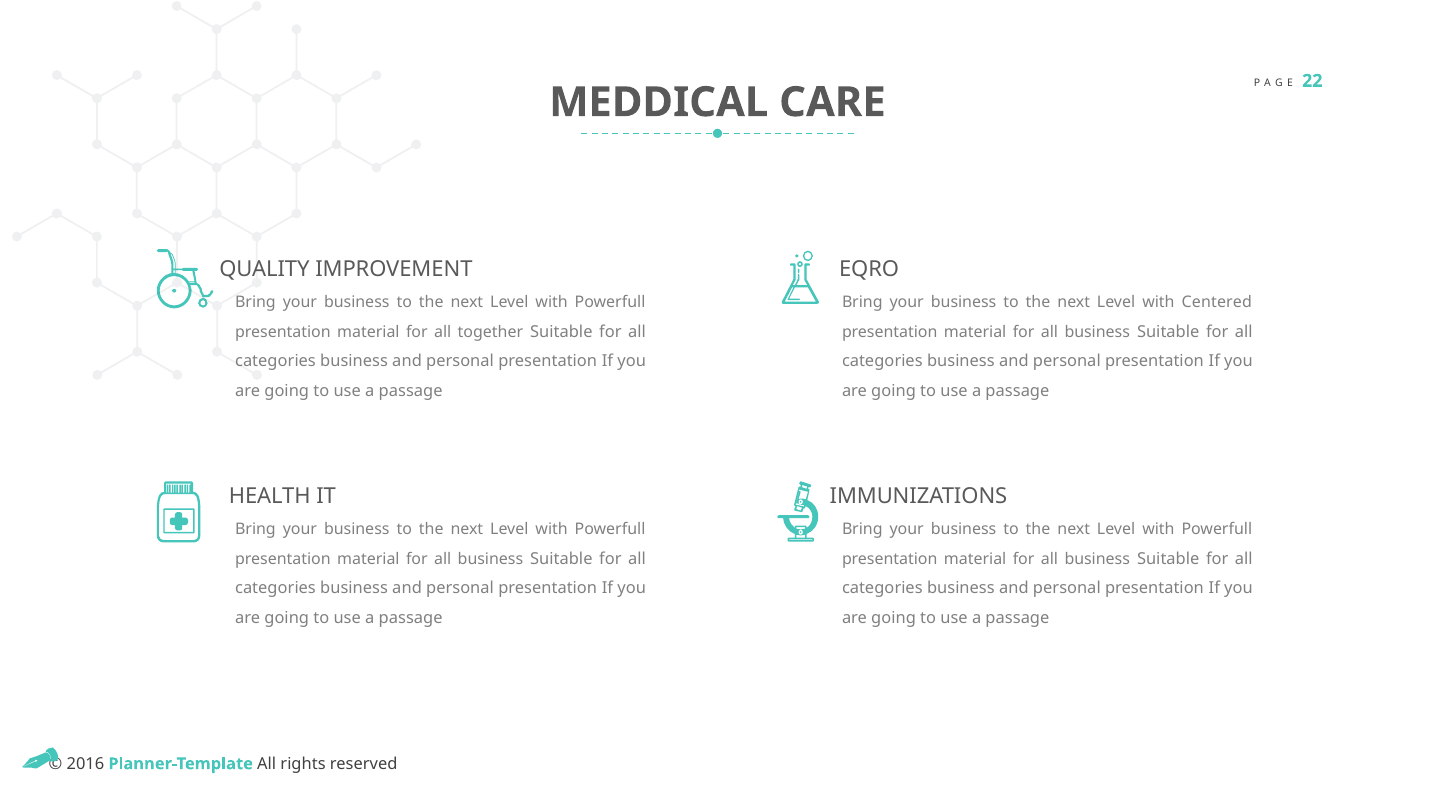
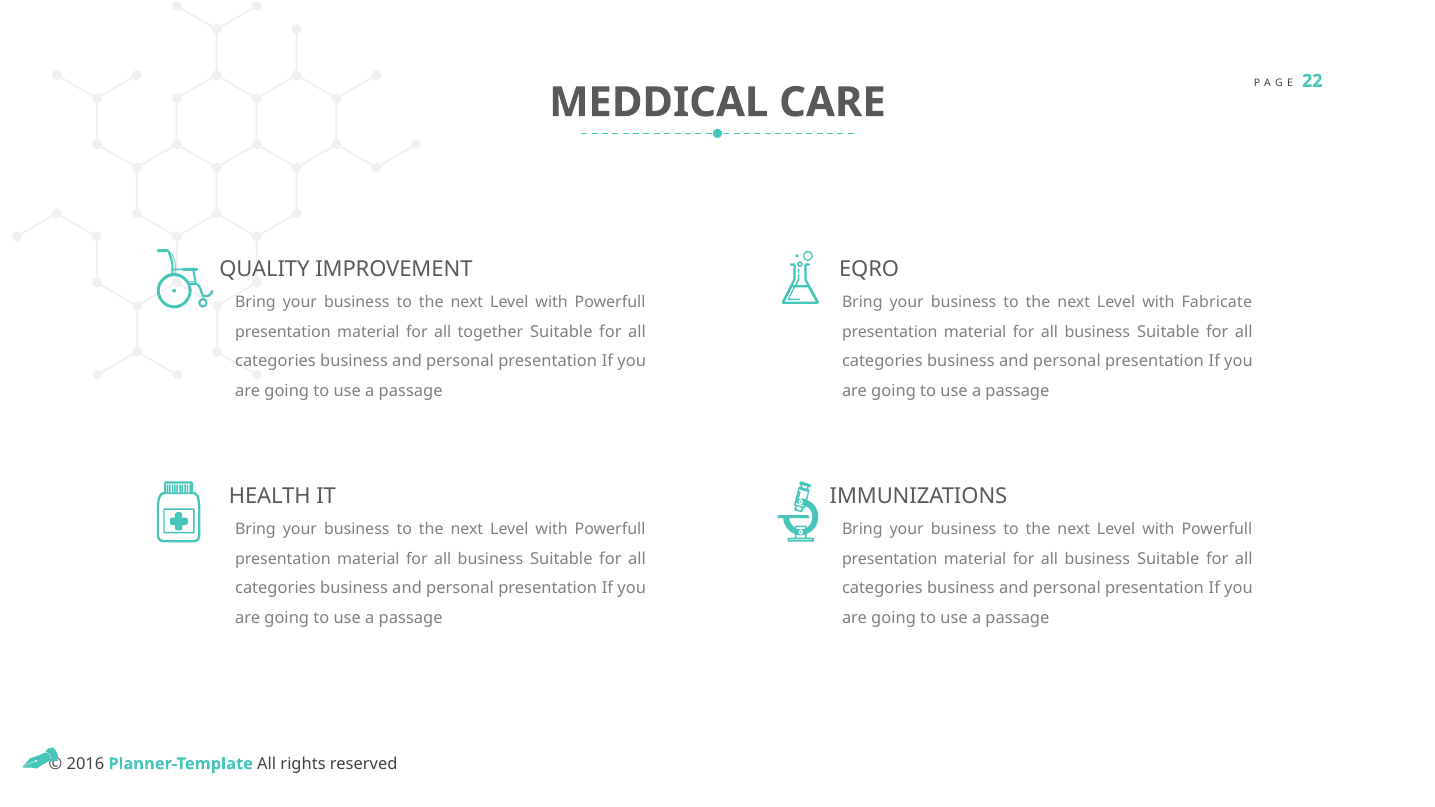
Centered: Centered -> Fabricate (1217, 302)
